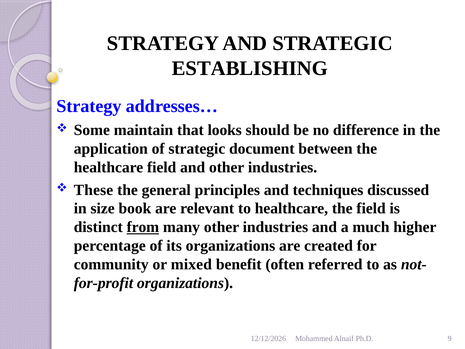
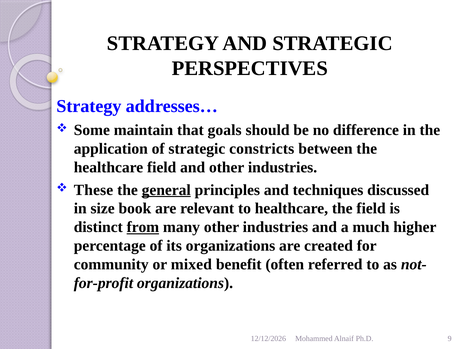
ESTABLISHING: ESTABLISHING -> PERSPECTIVES (250, 68)
looks: looks -> goals (225, 130)
document: document -> constricts (262, 149)
general underline: none -> present (166, 190)
